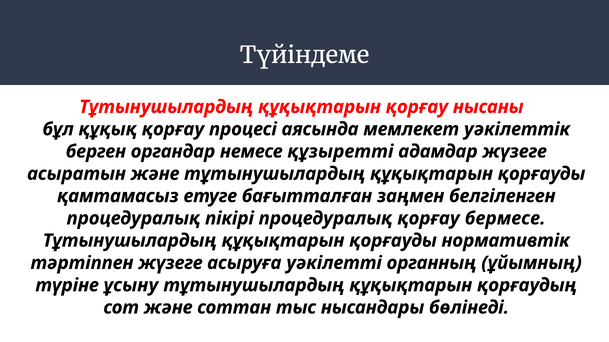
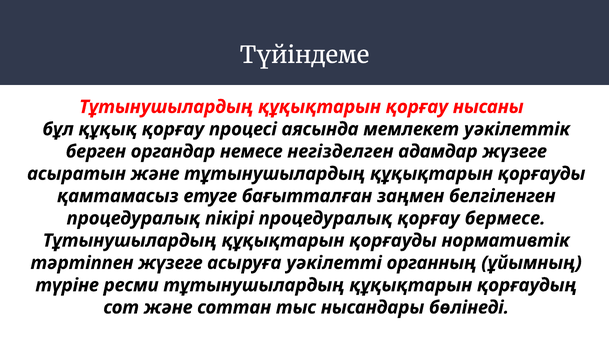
құзыретті: құзыретті -> негізделген (340, 152)
ұсыну: ұсыну -> ресми (131, 286)
